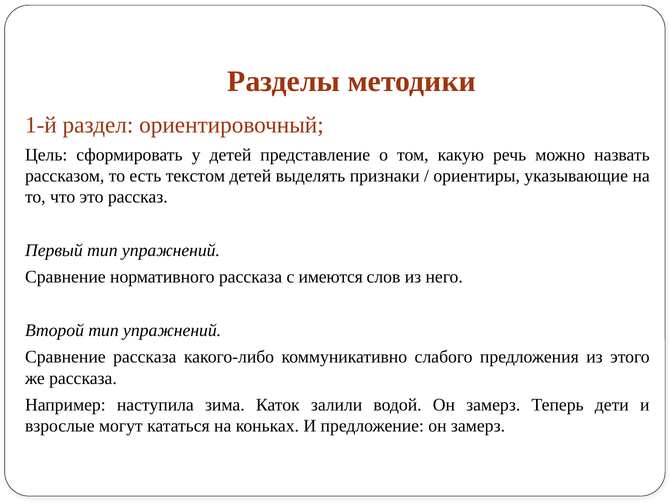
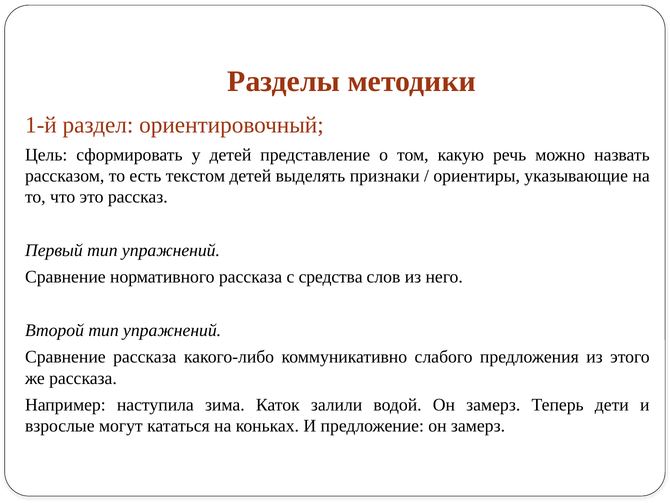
имеются: имеются -> средства (331, 277)
